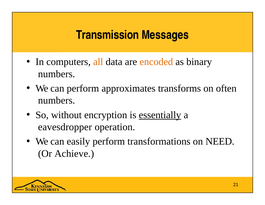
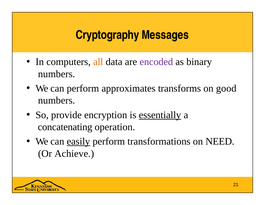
Transmission: Transmission -> Cryptography (107, 35)
encoded colour: orange -> purple (156, 62)
often: often -> good (226, 88)
without: without -> provide (66, 115)
eavesdropper: eavesdropper -> concatenating (65, 127)
easily underline: none -> present (78, 141)
